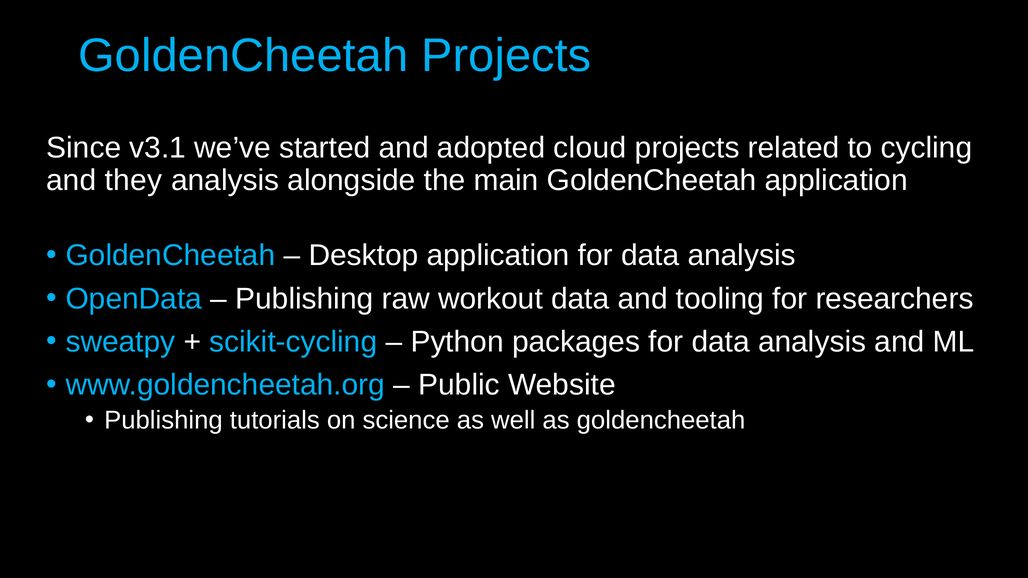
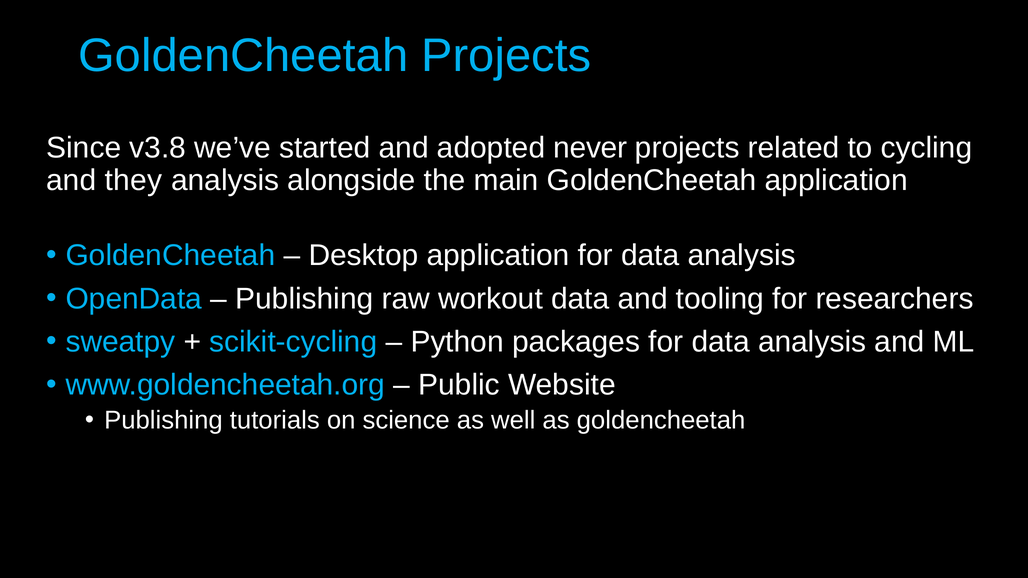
v3.1: v3.1 -> v3.8 (158, 148)
cloud: cloud -> never (590, 148)
